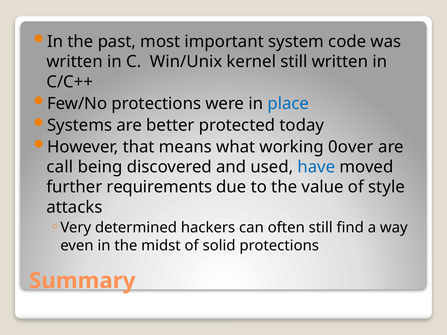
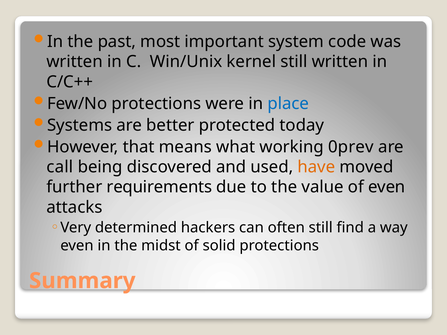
0over: 0over -> 0prev (351, 147)
have colour: blue -> orange (316, 167)
of style: style -> even (387, 187)
